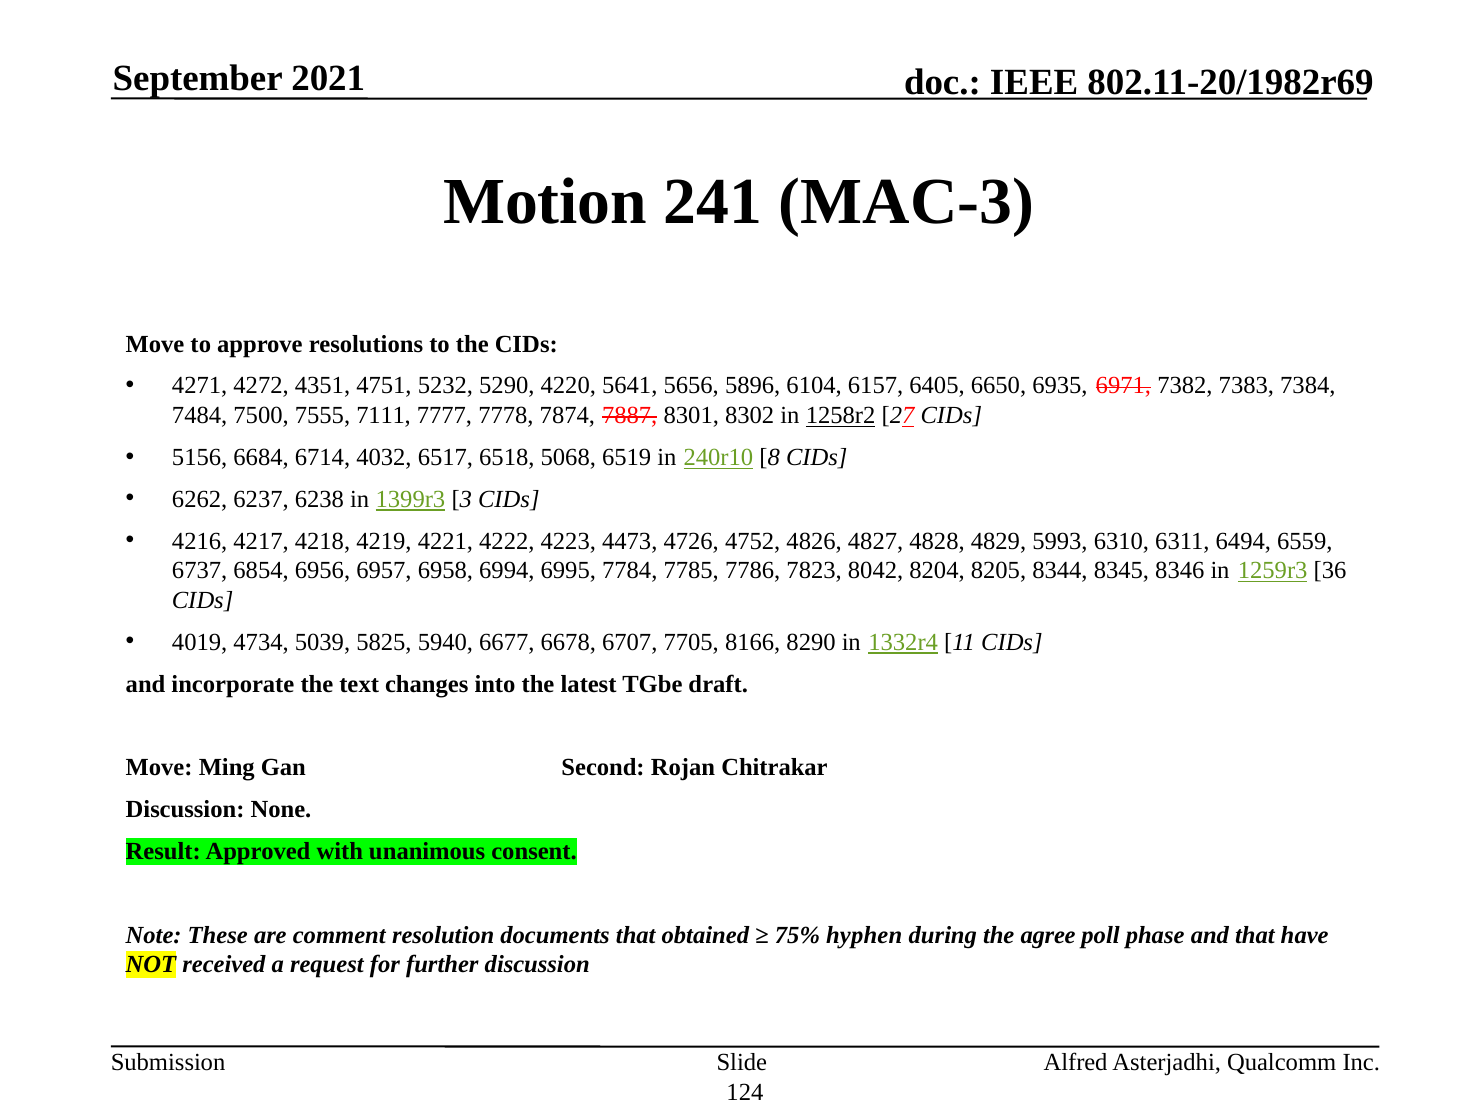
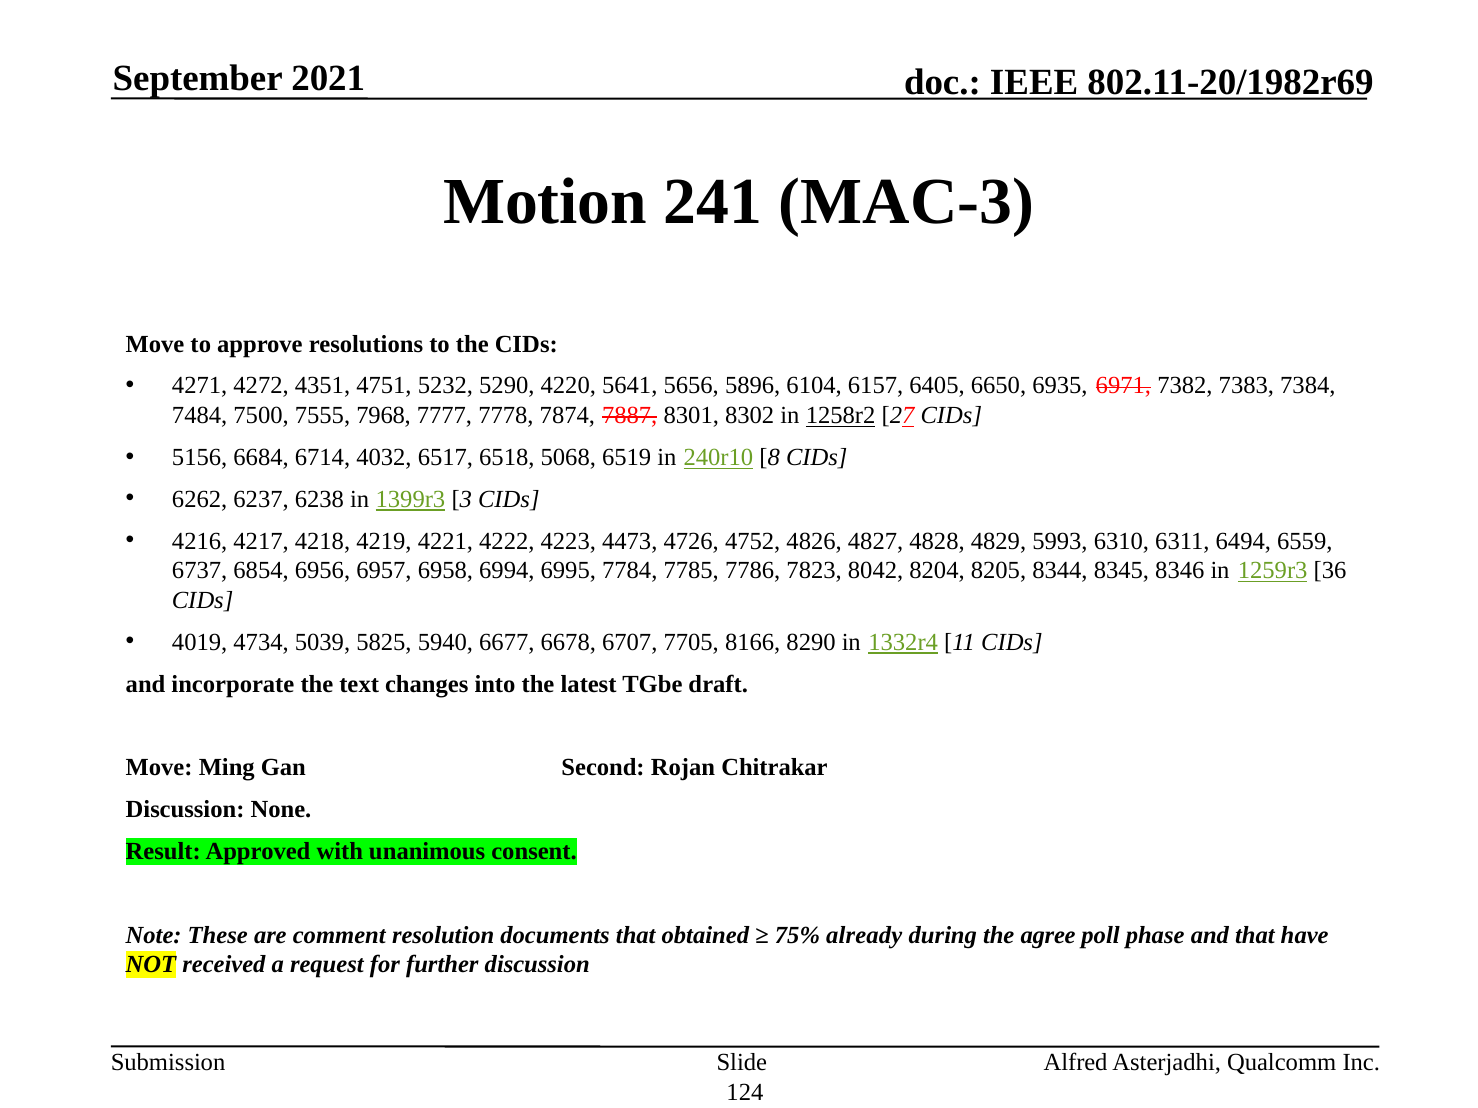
7111: 7111 -> 7968 (384, 416)
hyphen: hyphen -> already (864, 936)
